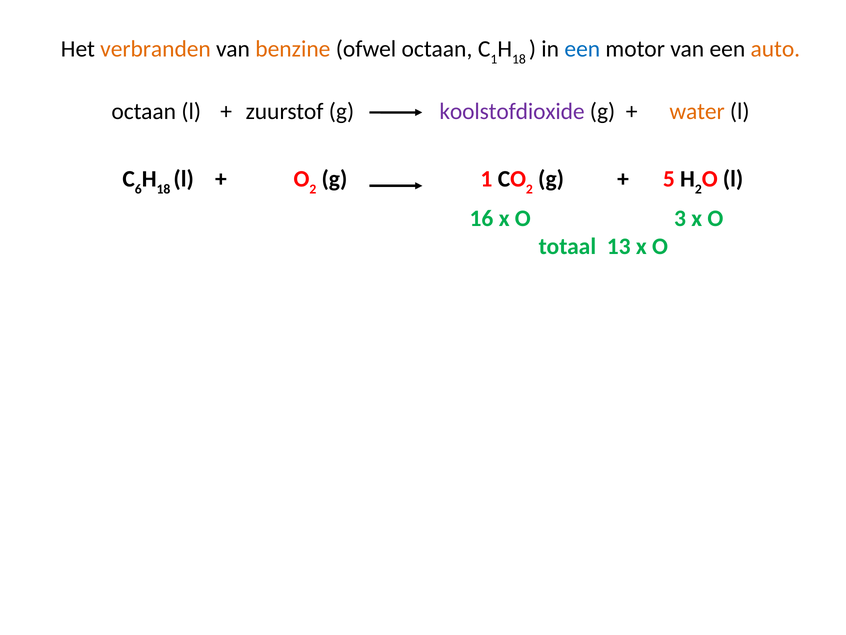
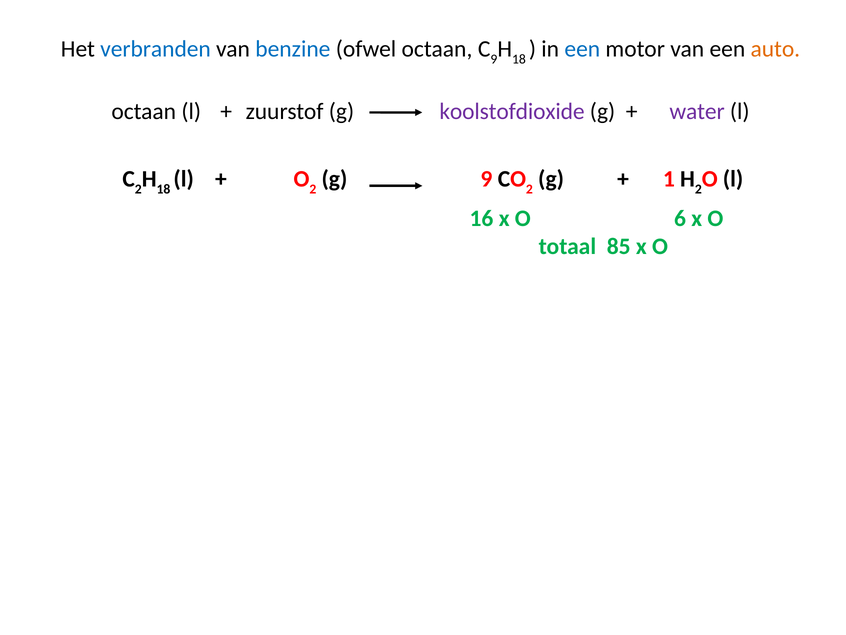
verbranden colour: orange -> blue (156, 49)
benzine colour: orange -> blue (293, 49)
1: 1 -> 9 (494, 59)
water colour: orange -> purple (697, 112)
6: 6 -> 2 (138, 189)
g 1: 1 -> 9 (486, 179)
5: 5 -> 1 (669, 179)
3: 3 -> 6 (680, 218)
13: 13 -> 85 (619, 246)
